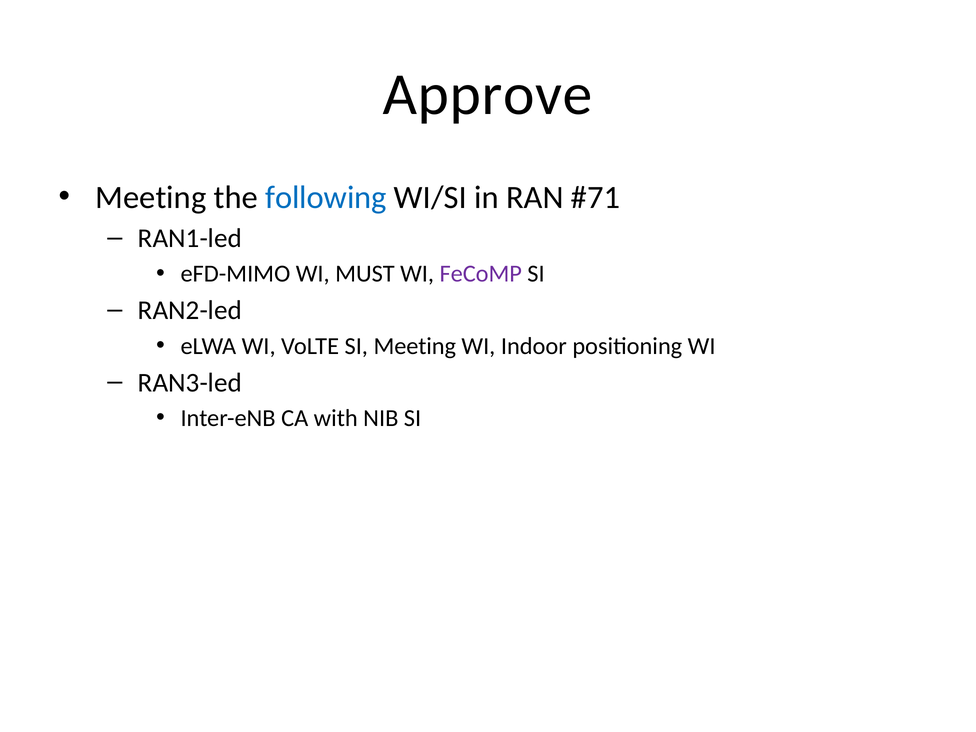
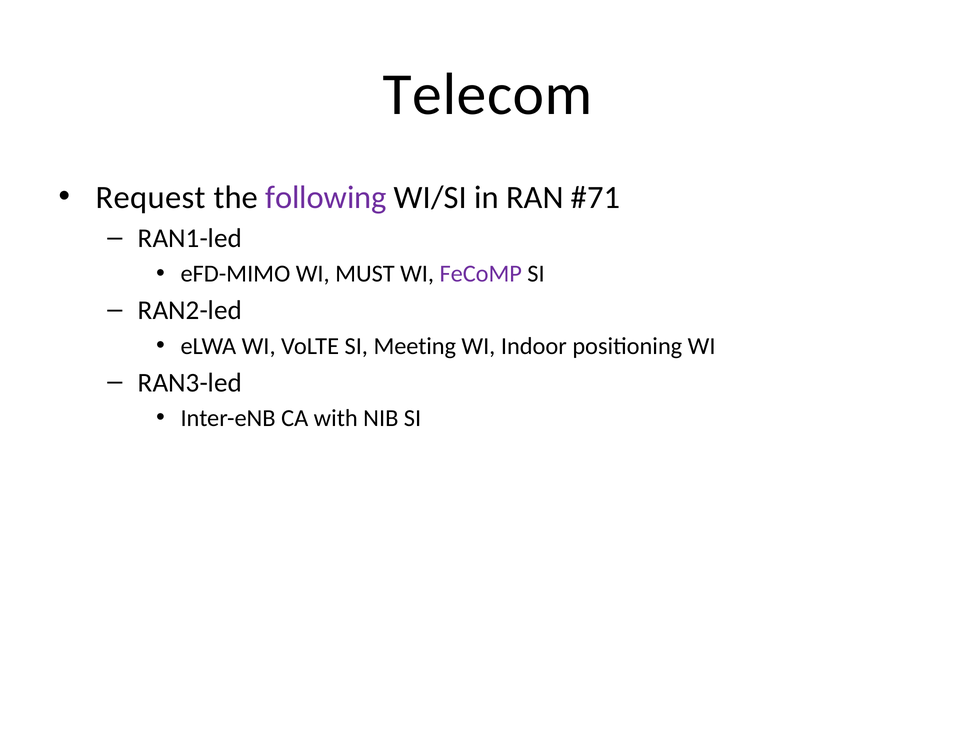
Approve: Approve -> Telecom (488, 94)
Meeting: Meeting -> Request (151, 197)
following colour: blue -> purple (326, 197)
